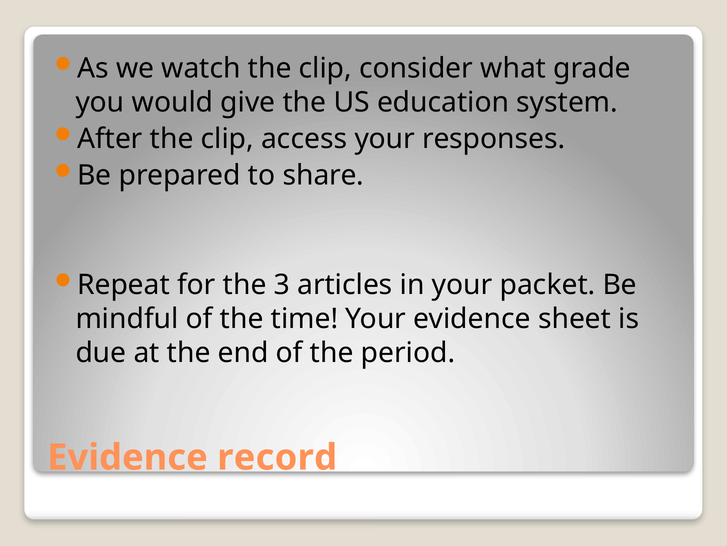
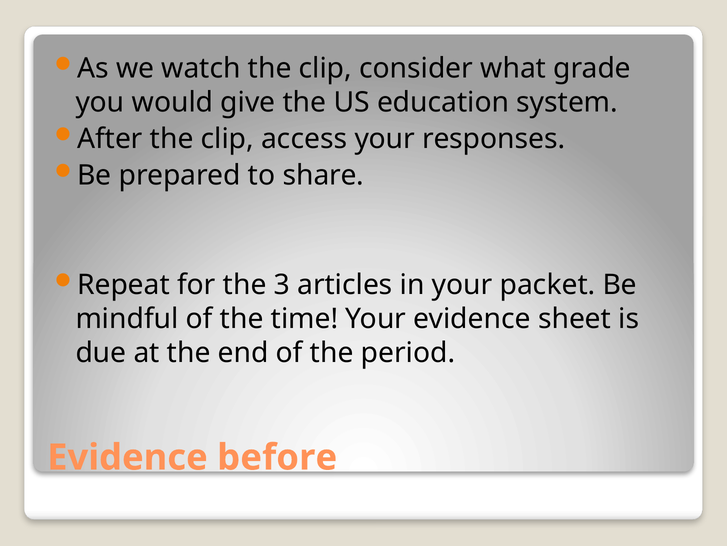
record: record -> before (277, 457)
